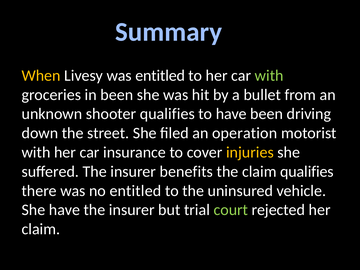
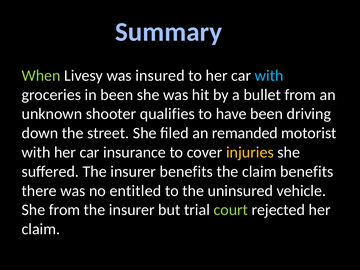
When colour: yellow -> light green (41, 76)
was entitled: entitled -> insured (160, 76)
with colour: light green -> light blue (269, 76)
operation: operation -> remanded (245, 133)
claim qualifies: qualifies -> benefits (307, 172)
She have: have -> from (65, 210)
